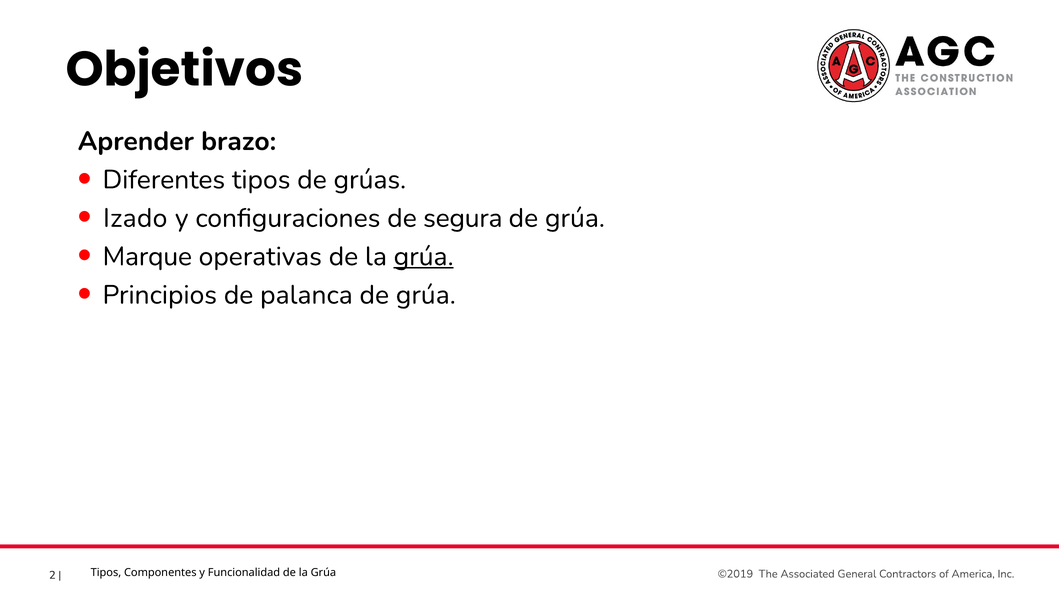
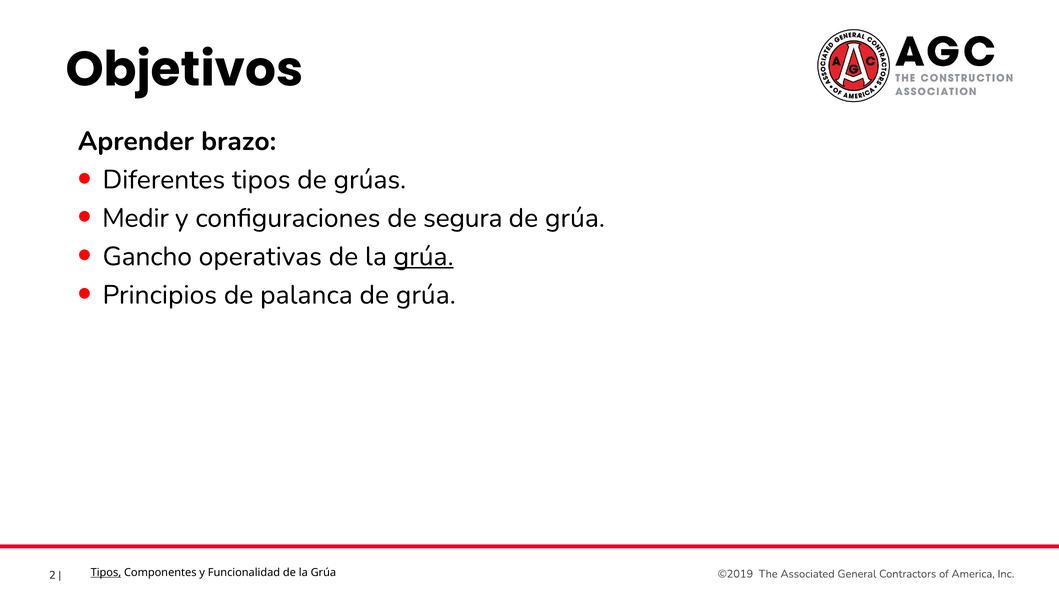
Izado: Izado -> Medir (135, 218)
Marque: Marque -> Gancho (147, 256)
Tipos underline: none -> present (106, 572)
